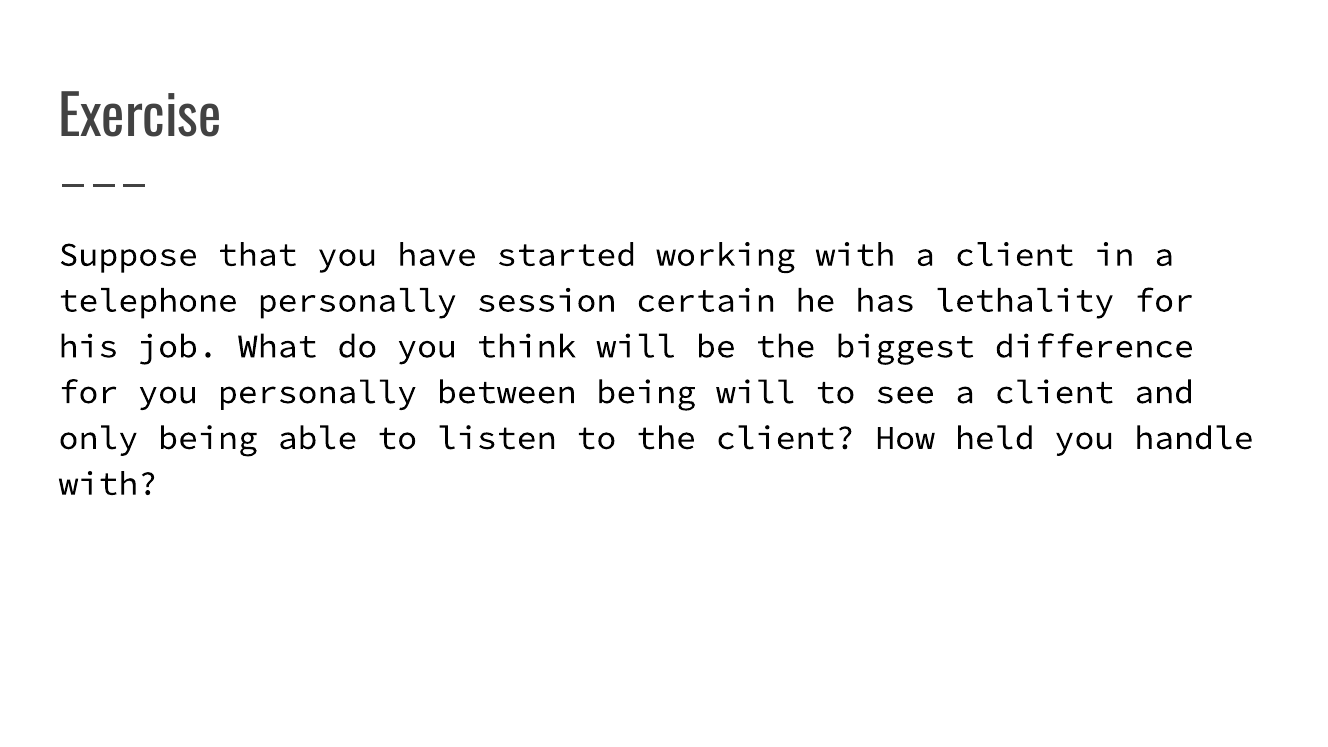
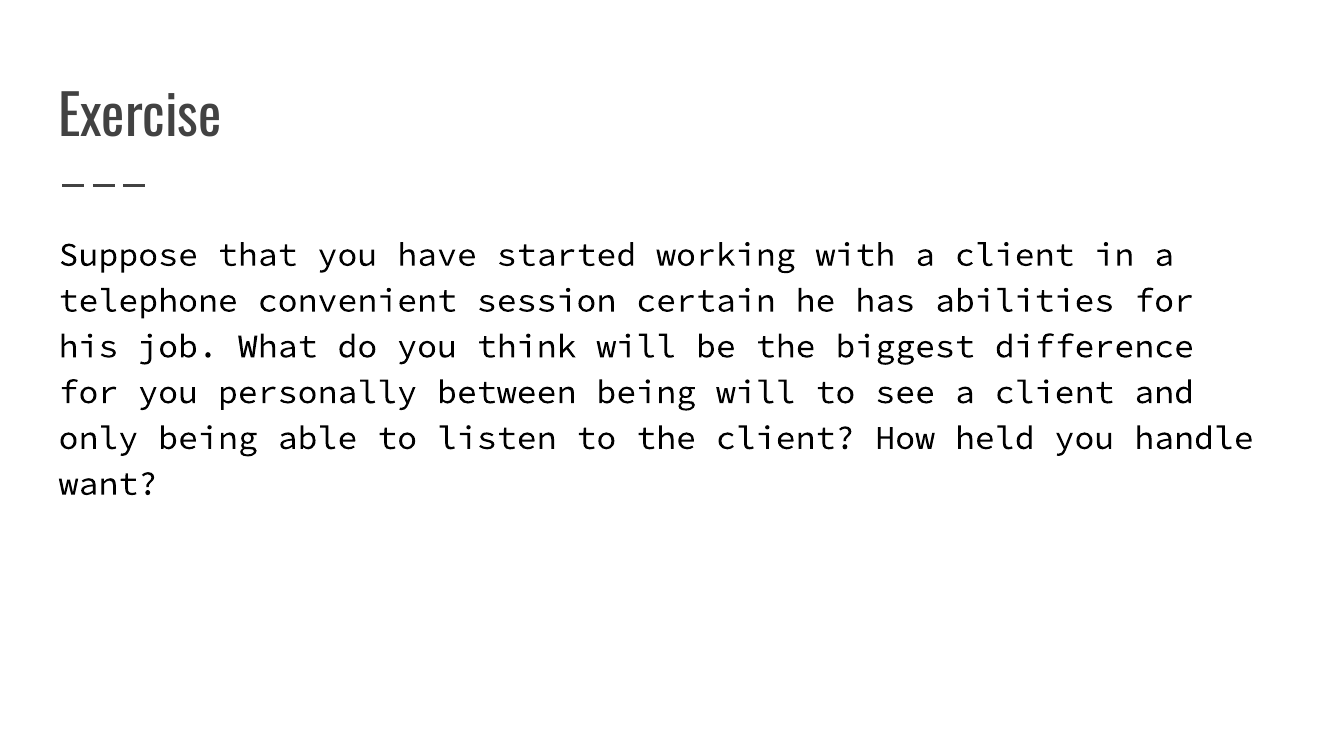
telephone personally: personally -> convenient (357, 301)
lethality: lethality -> abilities (1025, 301)
with: with -> want (108, 484)
